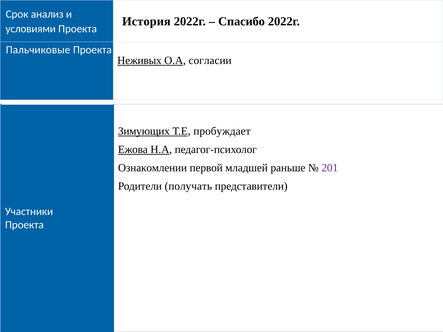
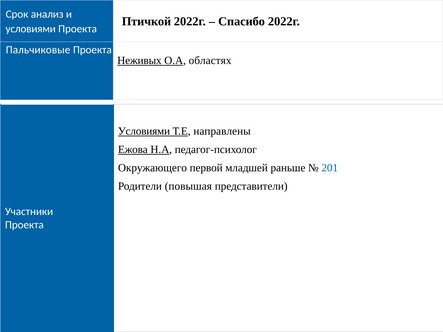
История: История -> Птичкой (146, 22)
согласии: согласии -> областях (210, 60)
Зимующих: Зимующих -> Условиями (144, 131)
пробуждает: пробуждает -> направлены (222, 131)
Ознакомлении: Ознакомлении -> Окружающего (152, 168)
201 colour: purple -> blue (330, 168)
получать: получать -> повышая (188, 186)
